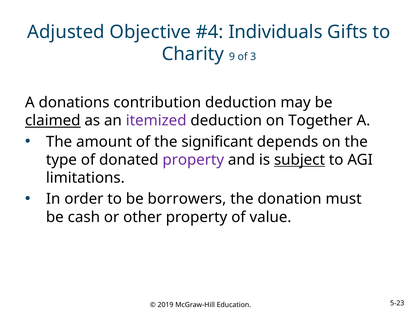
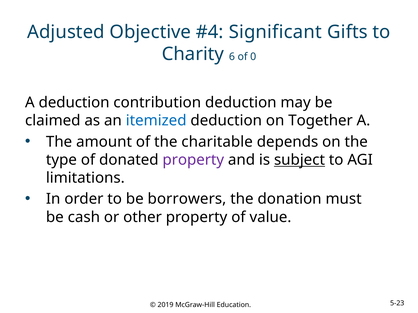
Individuals: Individuals -> Significant (275, 32)
9: 9 -> 6 (232, 57)
3: 3 -> 0 (253, 57)
A donations: donations -> deduction (74, 103)
claimed underline: present -> none (53, 121)
itemized colour: purple -> blue (156, 121)
significant: significant -> charitable (217, 142)
